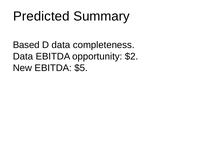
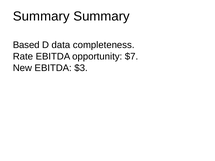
Predicted: Predicted -> Summary (41, 16)
Data: Data -> Rate (23, 57)
$2: $2 -> $7 (132, 57)
$5: $5 -> $3 (81, 68)
